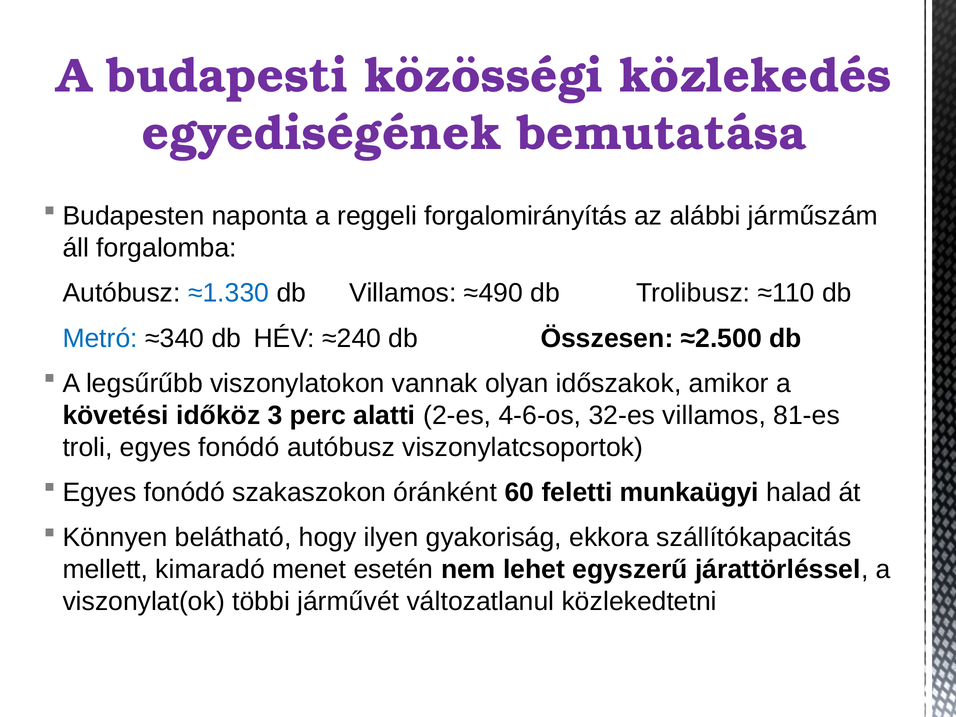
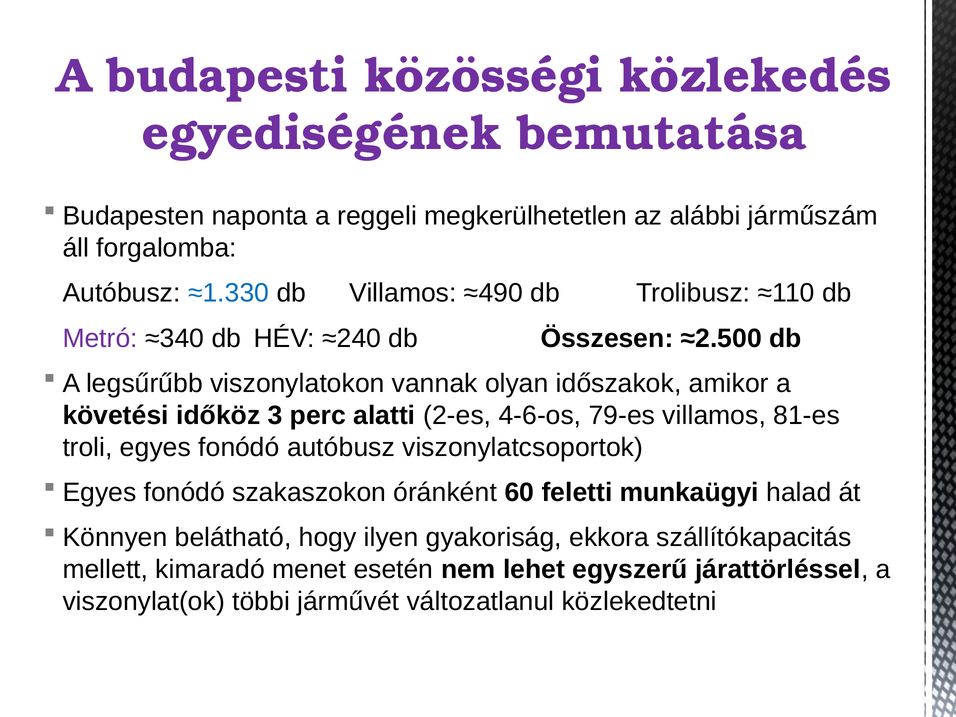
forgalomirányítás: forgalomirányítás -> megkerülhetetlen (526, 216)
Metró colour: blue -> purple (100, 338)
32-es: 32-es -> 79-es (622, 415)
